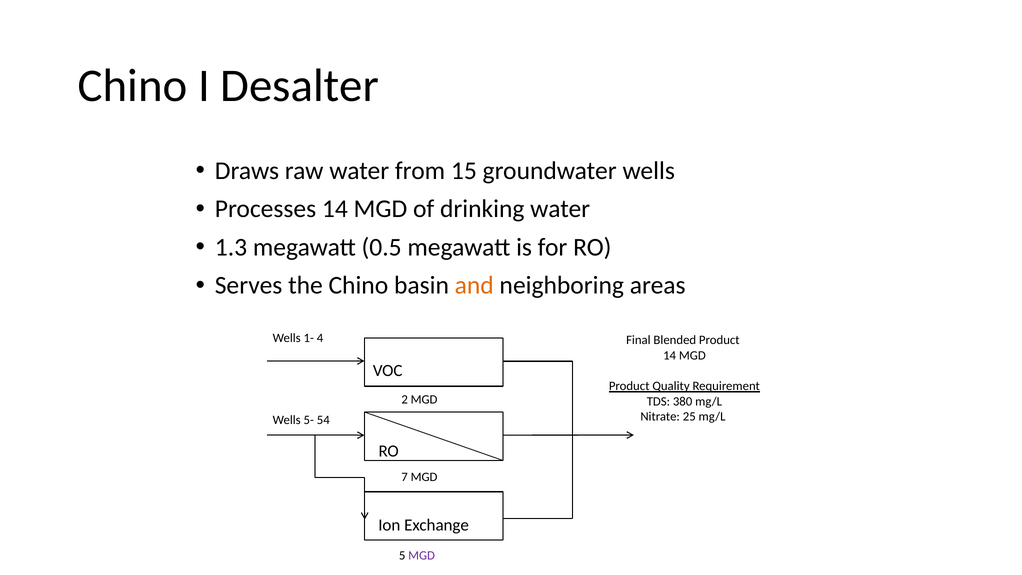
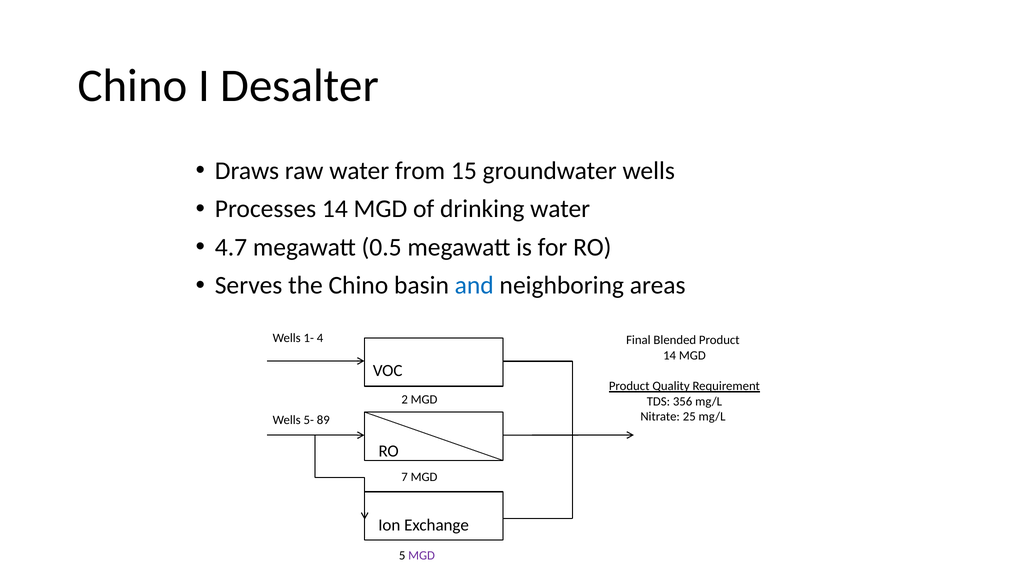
1.3: 1.3 -> 4.7 (231, 247)
and colour: orange -> blue (474, 285)
380: 380 -> 356 (683, 401)
54: 54 -> 89 (323, 420)
